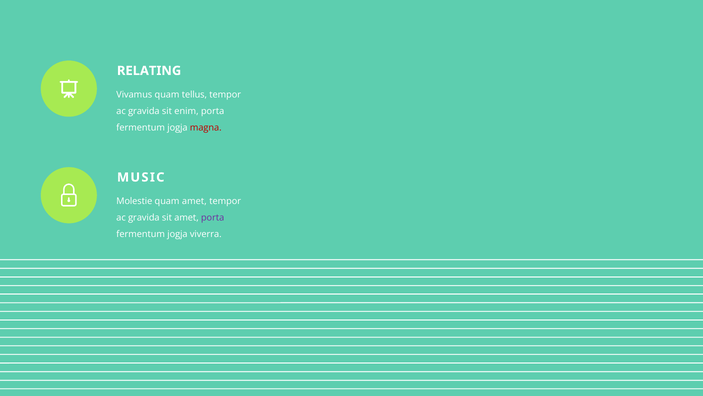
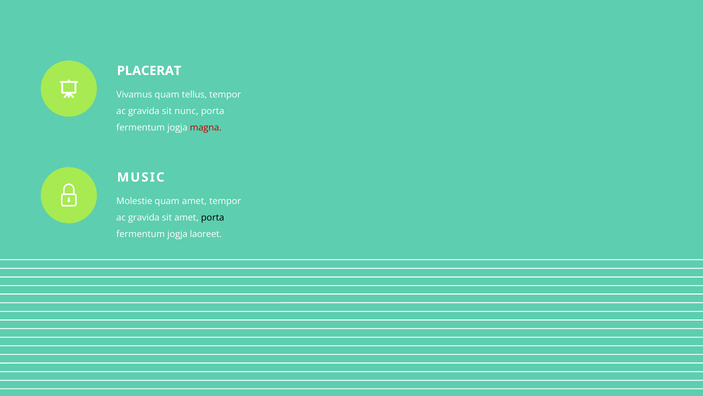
RELATING: RELATING -> PLACERAT (149, 71)
enim: enim -> nunc (186, 111)
porta colour: purple -> black (213, 217)
viverra: viverra -> laoreet (206, 234)
